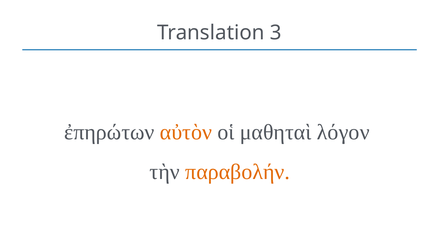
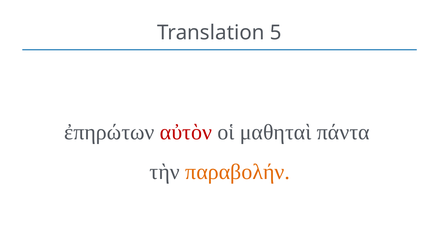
3: 3 -> 5 (276, 33)
αὐτὸν colour: orange -> red (186, 132)
λόγον: λόγον -> πάντα (343, 132)
